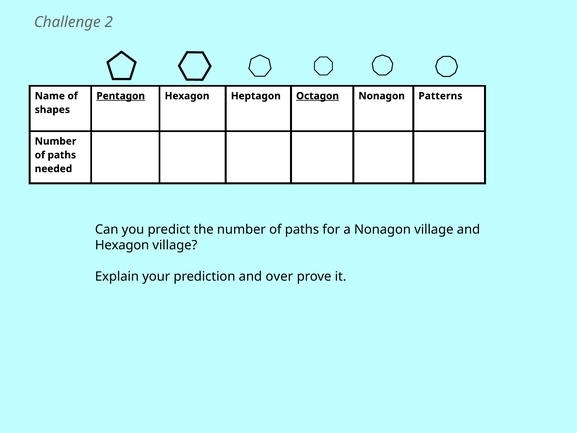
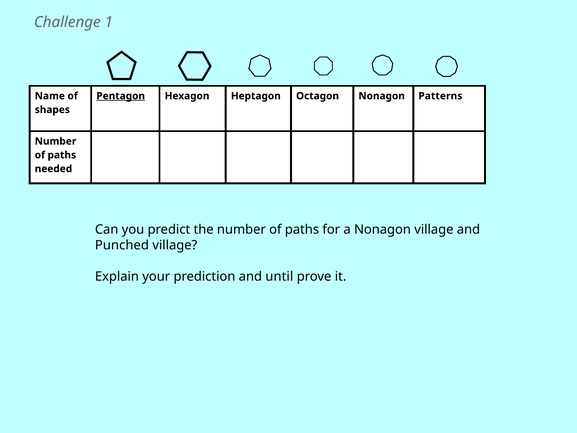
2: 2 -> 1 (109, 22)
Octagon underline: present -> none (318, 96)
Hexagon: Hexagon -> Punched (122, 245)
over: over -> until (279, 276)
